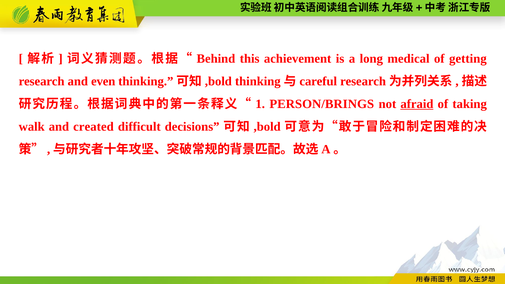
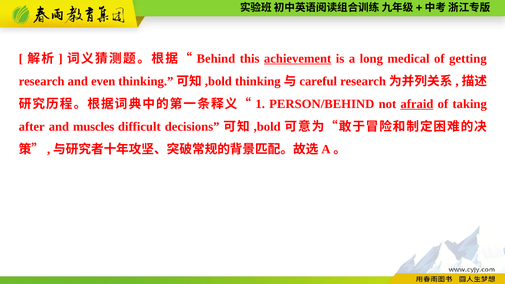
achievement underline: none -> present (298, 59)
PERSON/BRINGS: PERSON/BRINGS -> PERSON/BEHIND (322, 104)
walk: walk -> after (32, 127)
created: created -> muscles (94, 127)
